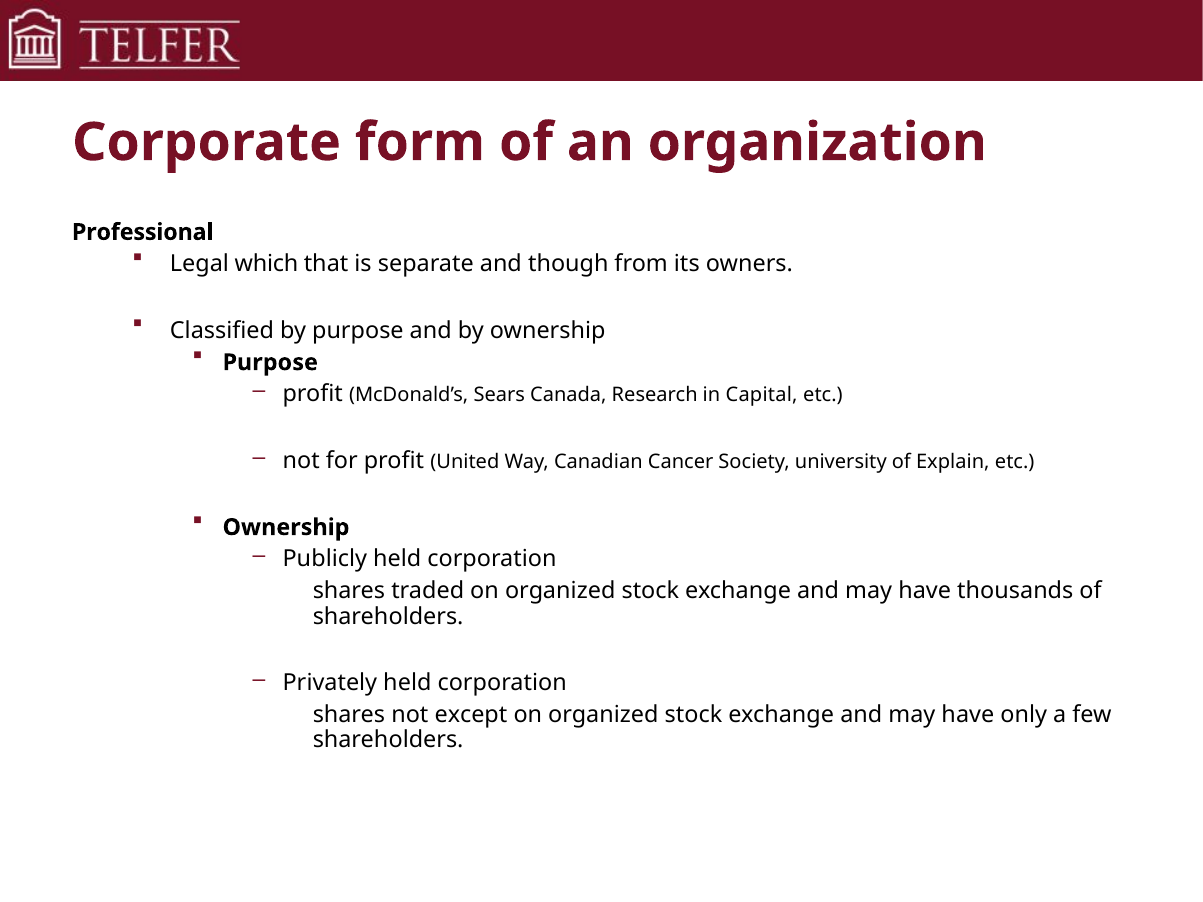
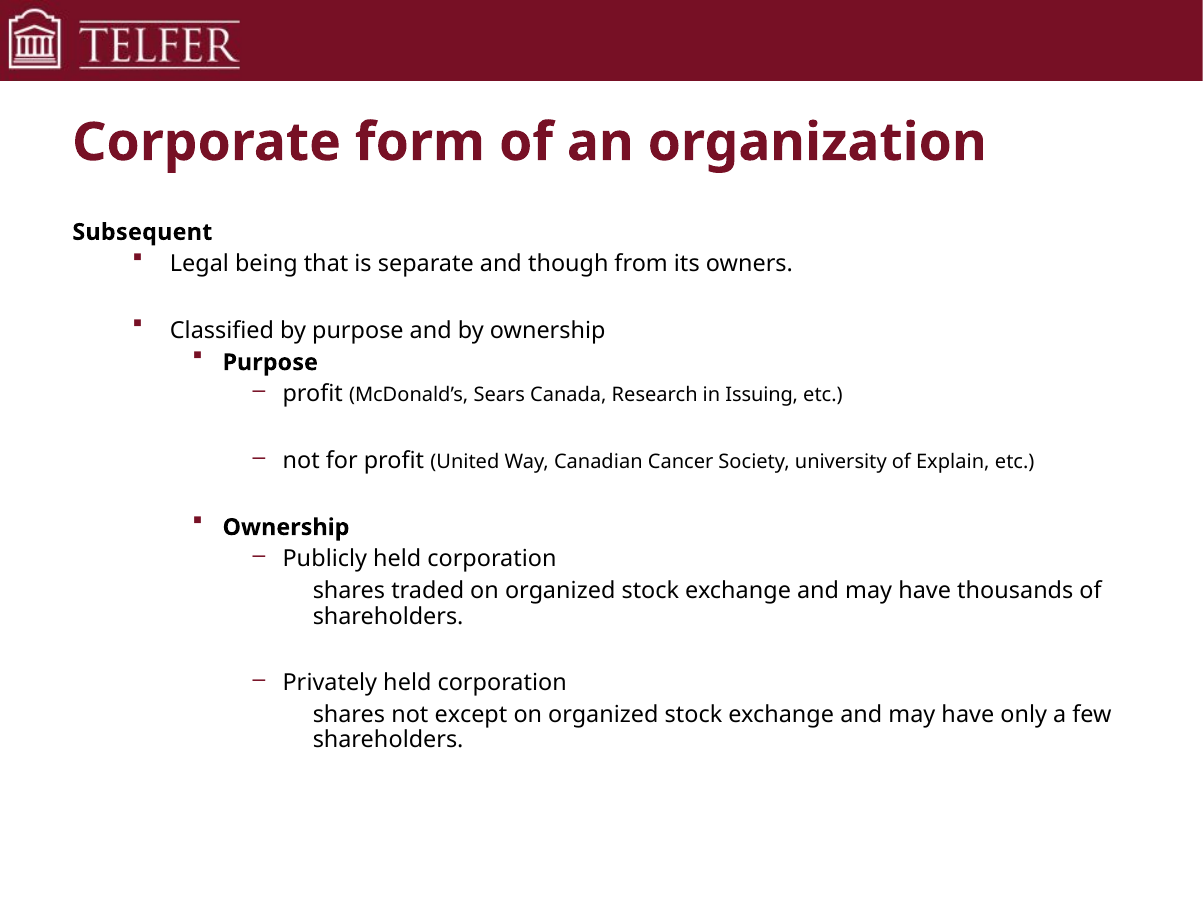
Professional: Professional -> Subsequent (142, 232)
which: which -> being (266, 264)
Capital: Capital -> Issuing (762, 395)
